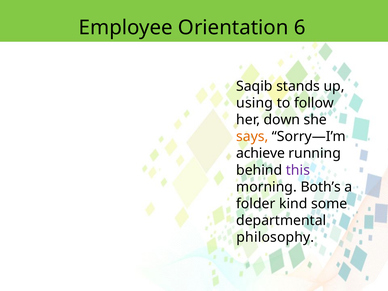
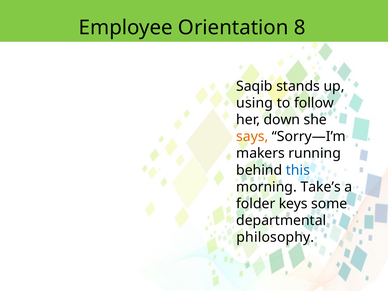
6: 6 -> 8 (300, 28)
achieve: achieve -> makers (261, 153)
this colour: purple -> blue (298, 170)
Both’s: Both’s -> Take’s (321, 187)
kind: kind -> keys (293, 204)
